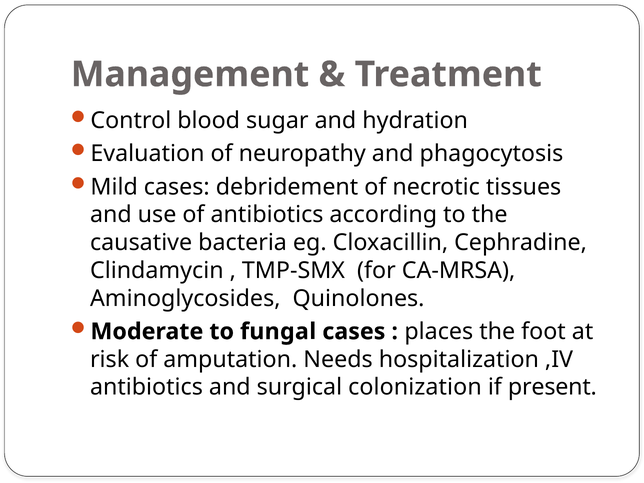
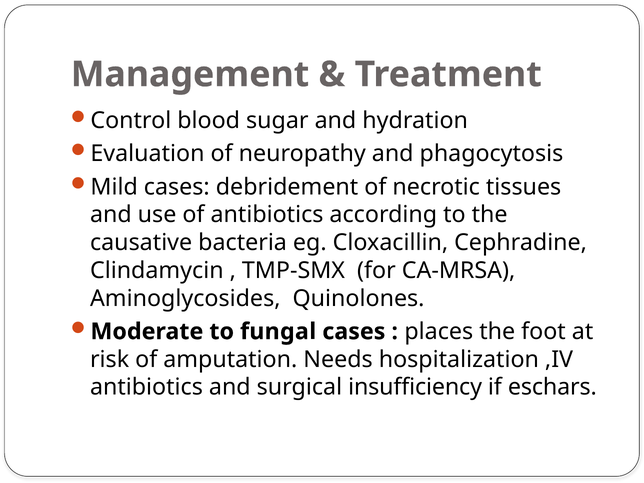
colonization: colonization -> insufficiency (415, 387)
present: present -> eschars (552, 387)
